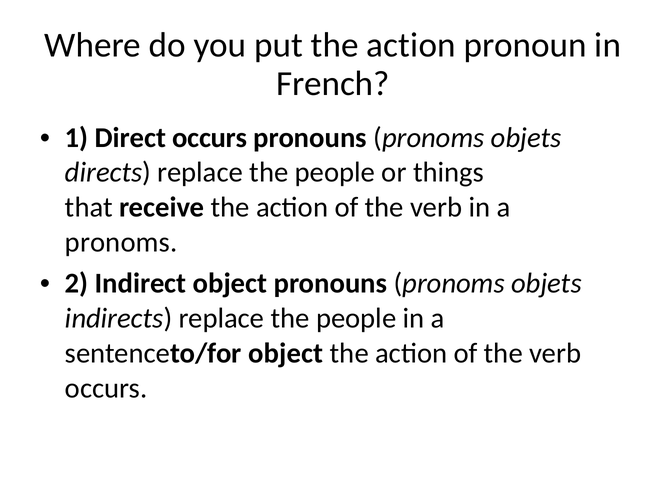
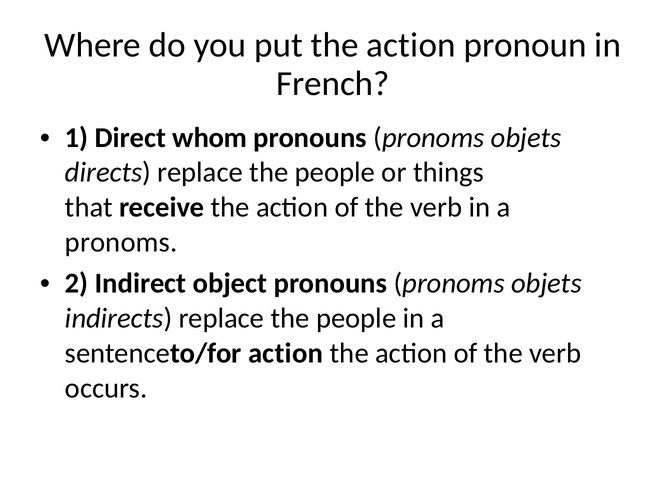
Direct occurs: occurs -> whom (210, 138)
sentenceto/for object: object -> action (286, 354)
